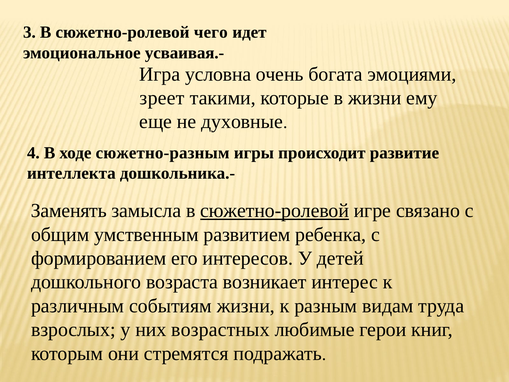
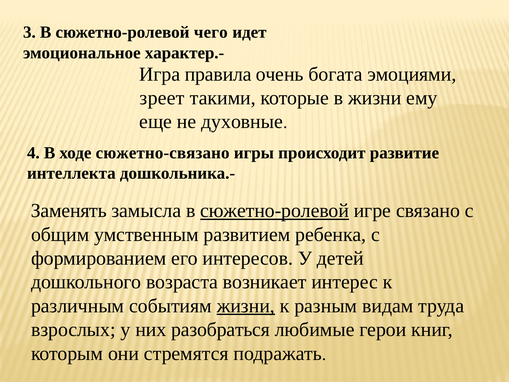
усваивая.-: усваивая.- -> характер.- (185, 53)
условна: условна -> правила (218, 74)
сюжетно-разным: сюжетно-разным -> сюжетно-связано (163, 153)
жизни underline: none -> present (246, 306)
возрастных: возрастных -> разобраться (221, 329)
